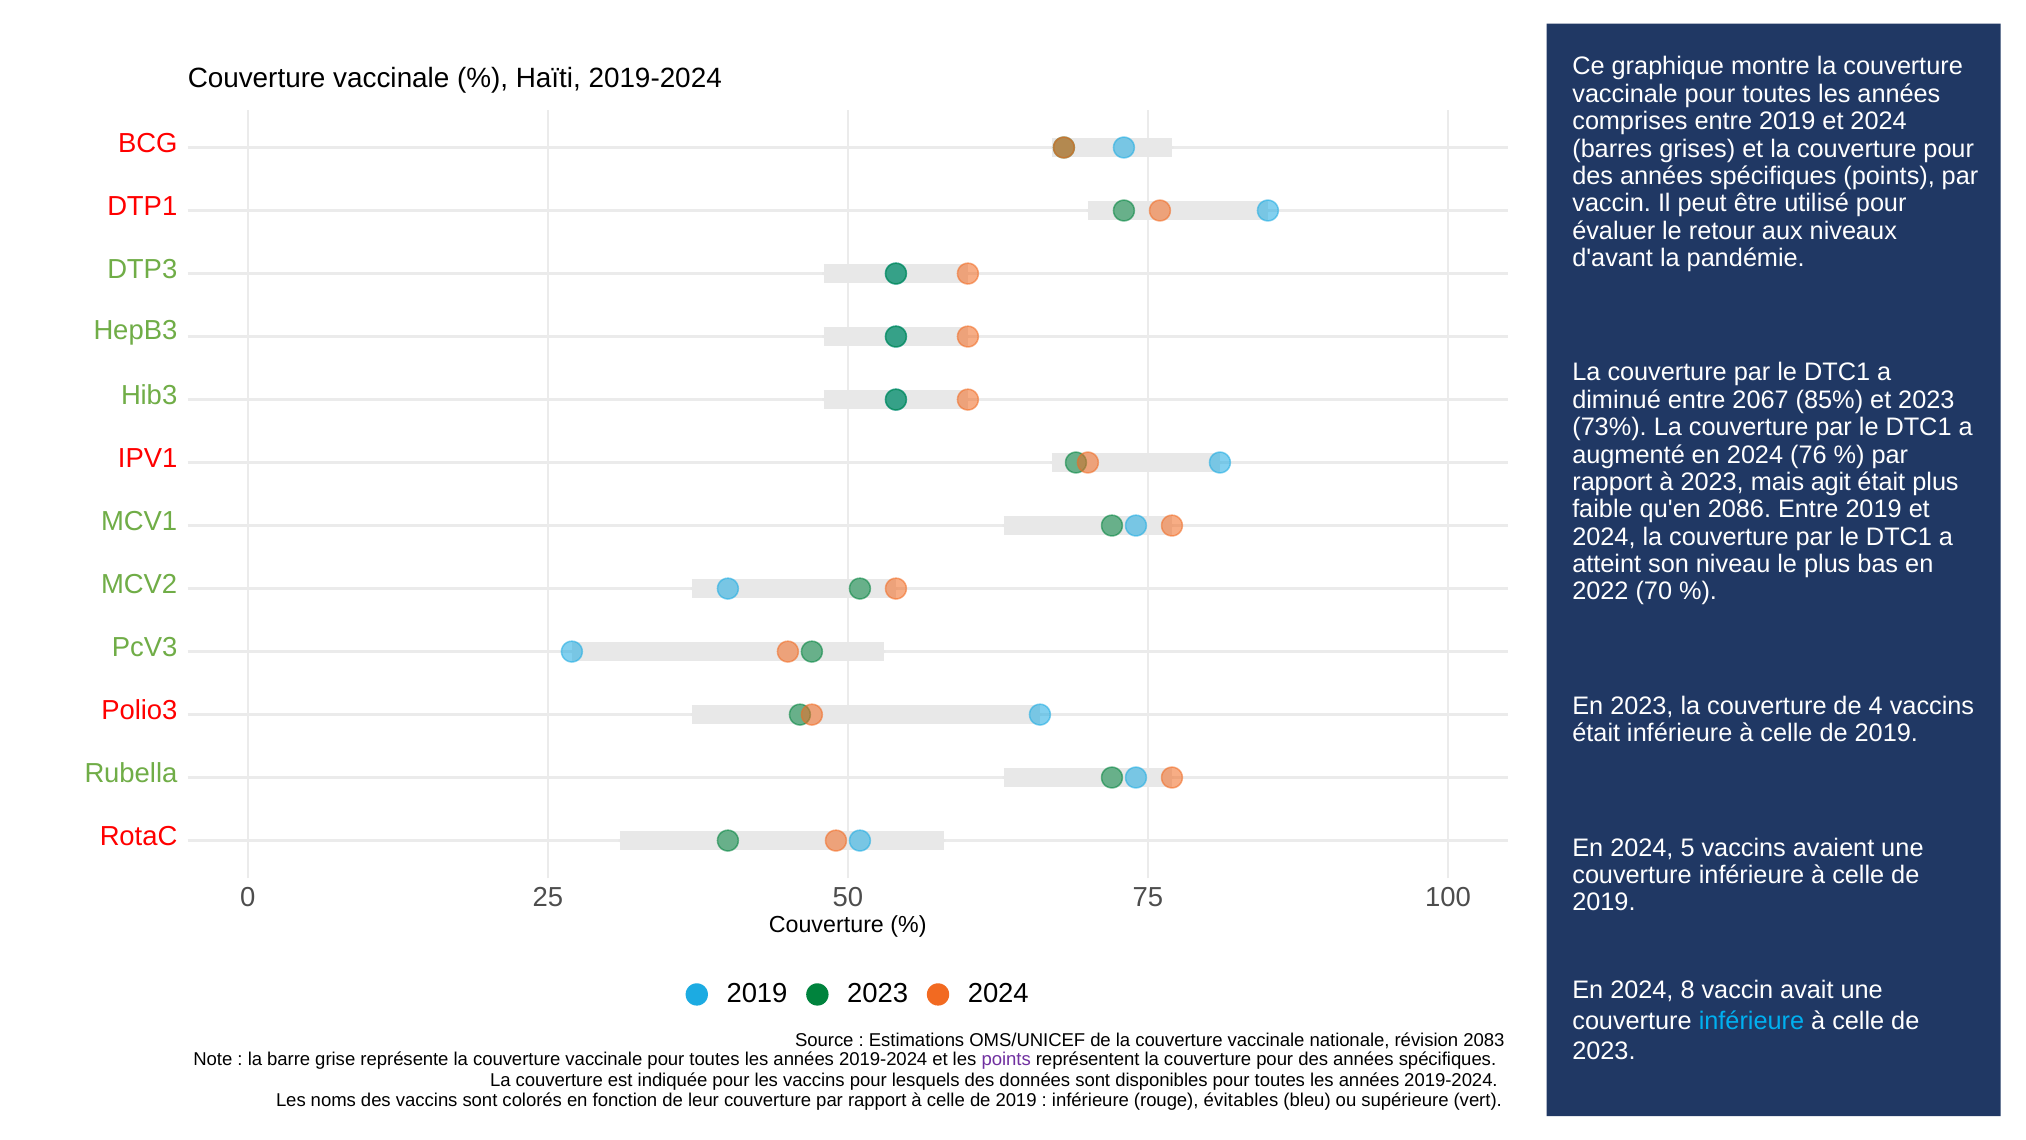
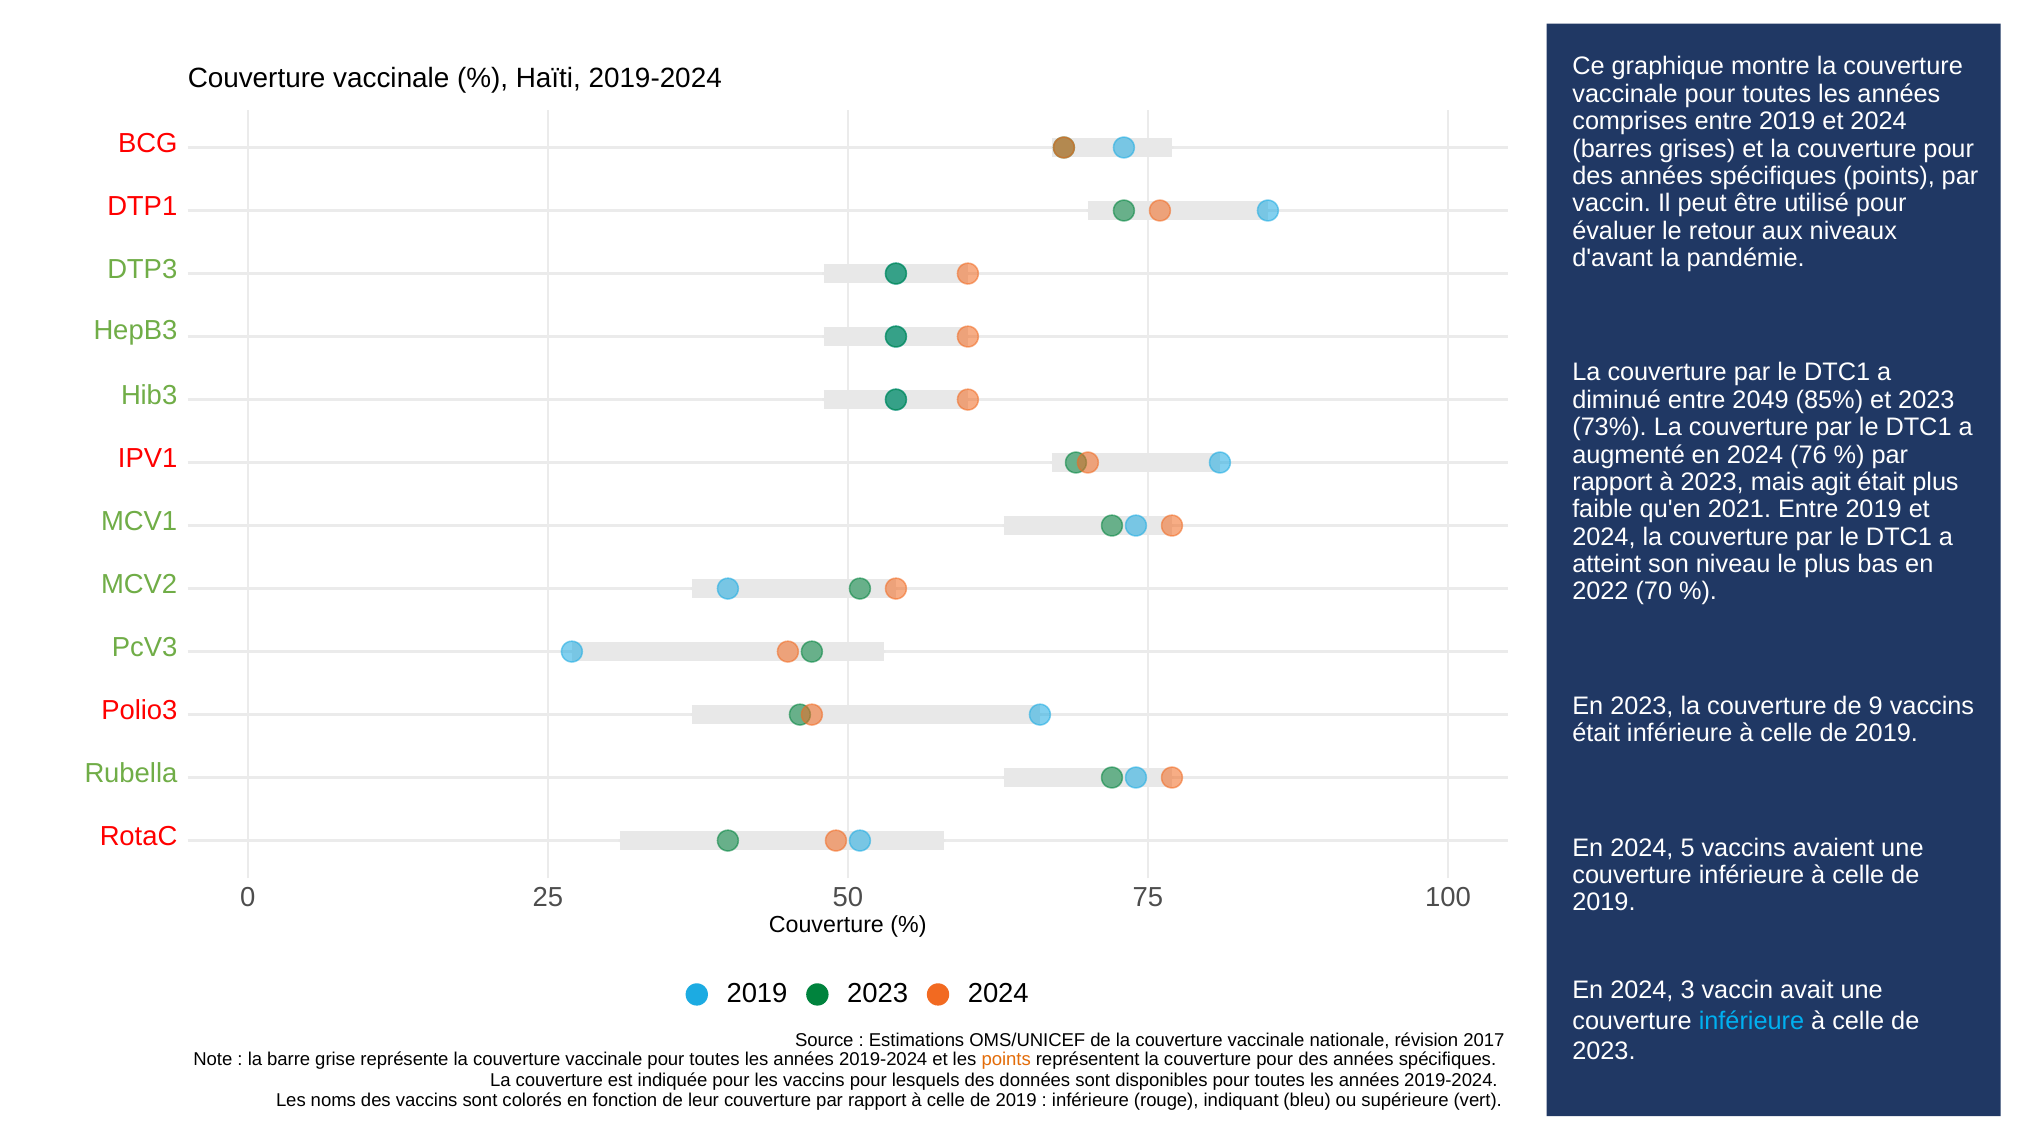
2067: 2067 -> 2049 (1761, 400)
2086: 2086 -> 2021 (1739, 509)
4: 4 -> 9 (1876, 706)
8: 8 -> 3 (1688, 990)
2083: 2083 -> 2017 (1484, 1040)
points colour: purple -> orange (1006, 1059)
évitables: évitables -> indiquant (1241, 1100)
